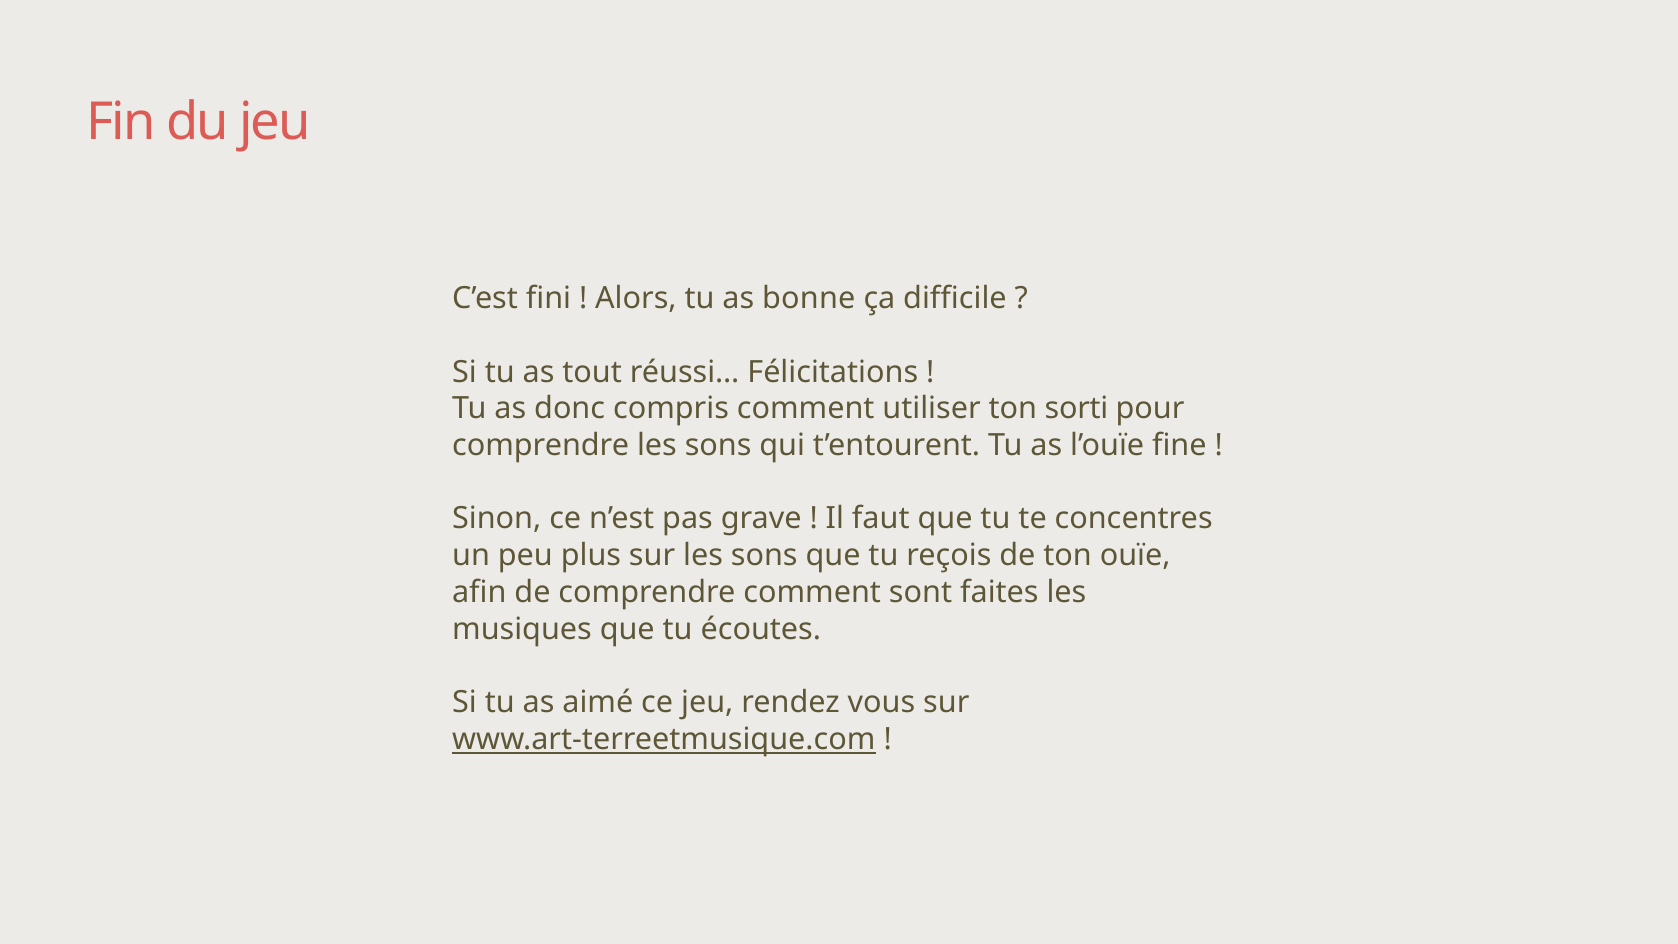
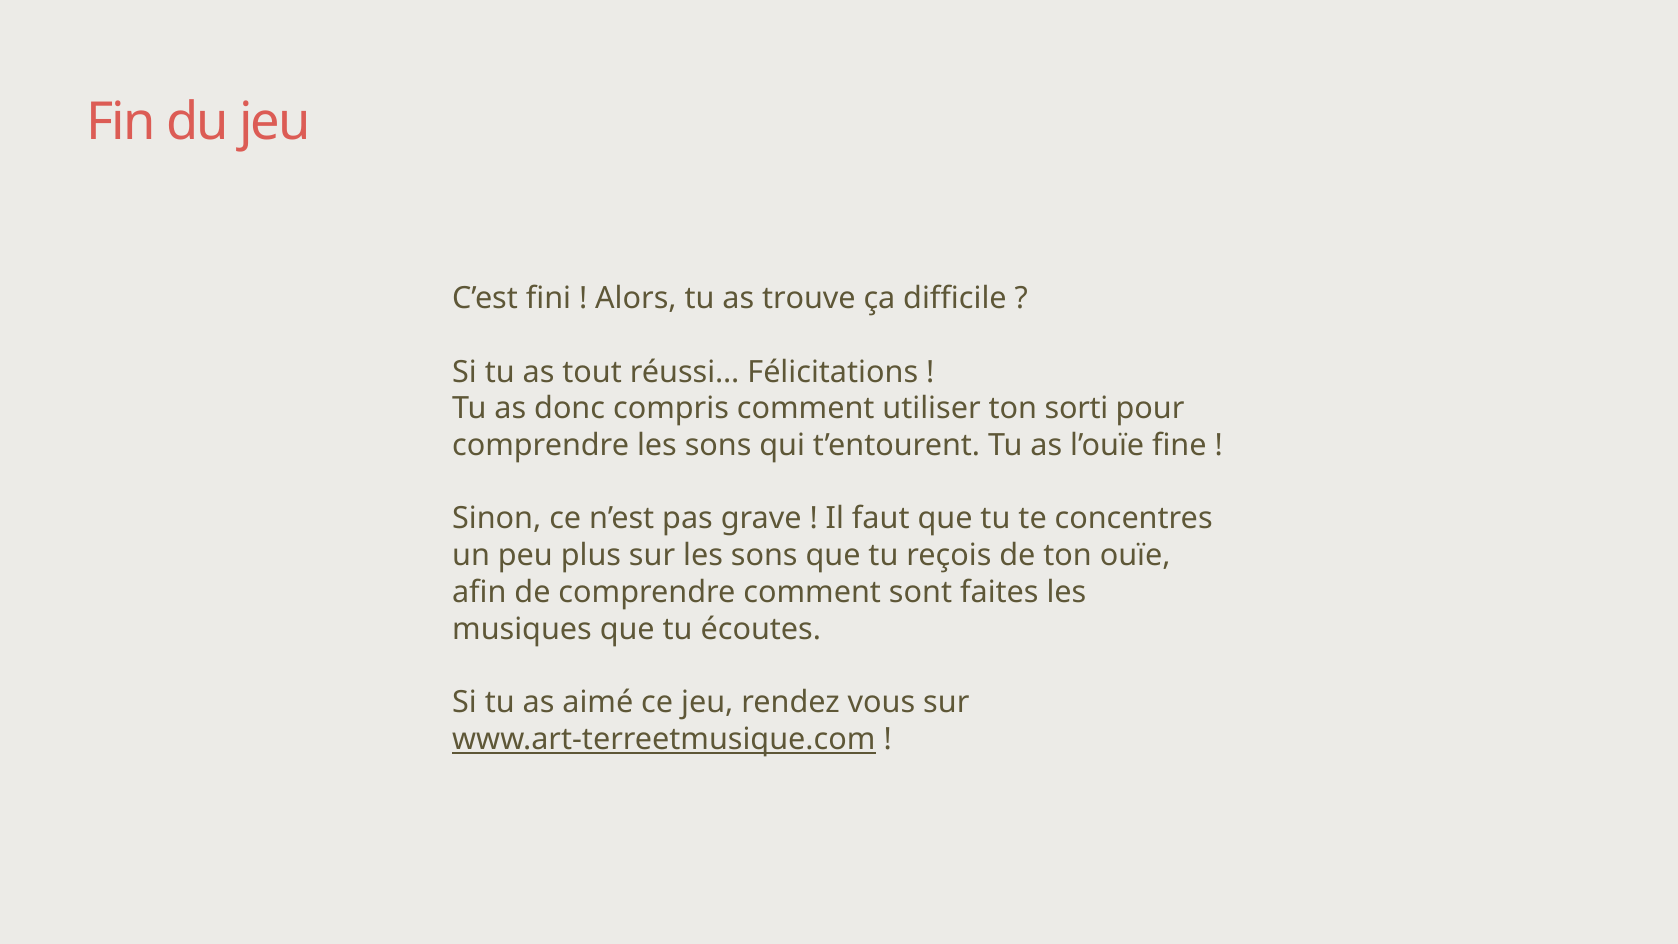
bonne: bonne -> trouve (809, 298)
